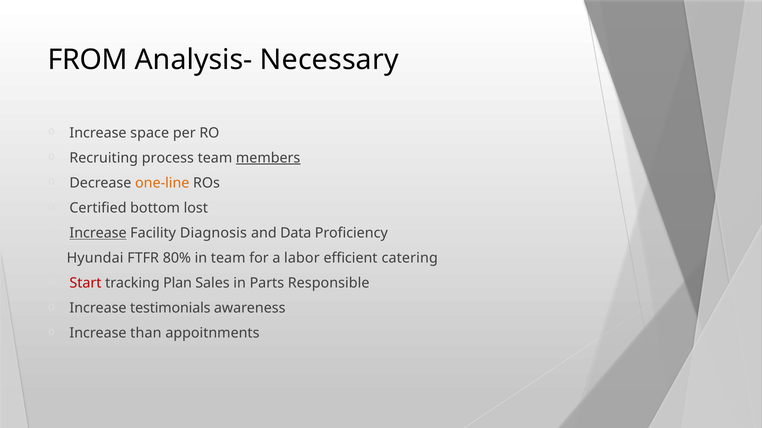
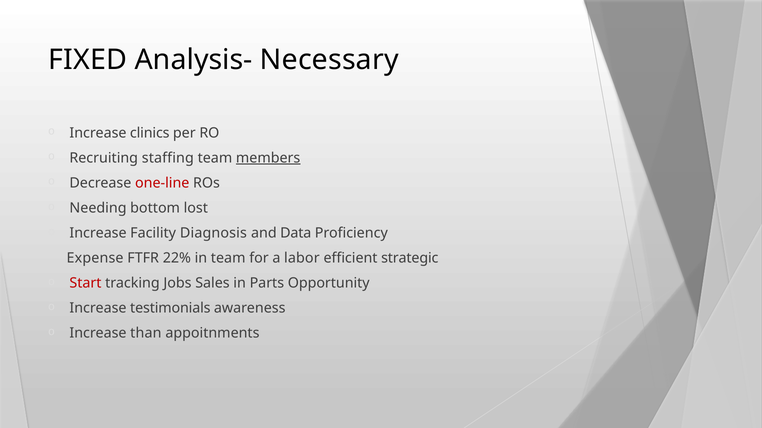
FROM: FROM -> FIXED (88, 60)
space: space -> clinics (150, 133)
process: process -> staffing (168, 158)
one-line colour: orange -> red (162, 183)
Certified: Certified -> Needing (98, 208)
Increase underline: present -> none (98, 233)
Hyundai: Hyundai -> Expense (95, 259)
80%: 80% -> 22% (177, 259)
catering: catering -> strategic (410, 259)
Plan: Plan -> Jobs (177, 284)
Responsible: Responsible -> Opportunity (329, 284)
